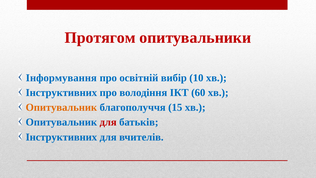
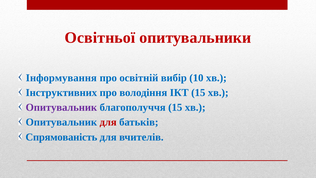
Протягом: Протягом -> Освітньої (100, 38)
ІКТ 60: 60 -> 15 (198, 93)
Опитувальник colour: orange -> purple (61, 107)
Інструктивних: Інструктивних -> Спрямованість (61, 137)
